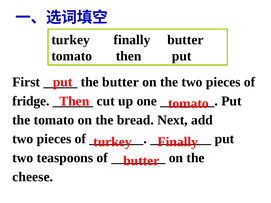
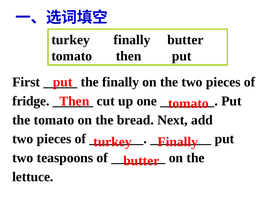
the butter: butter -> finally (121, 82)
cheese: cheese -> lettuce (33, 177)
